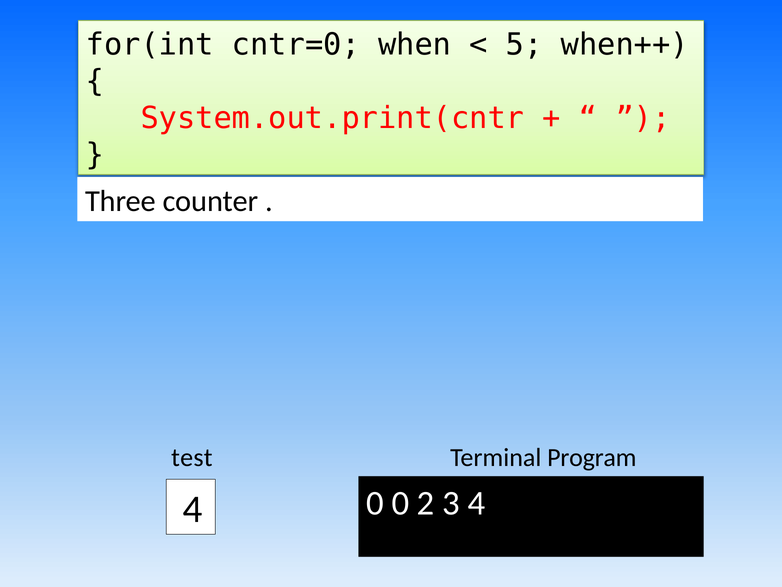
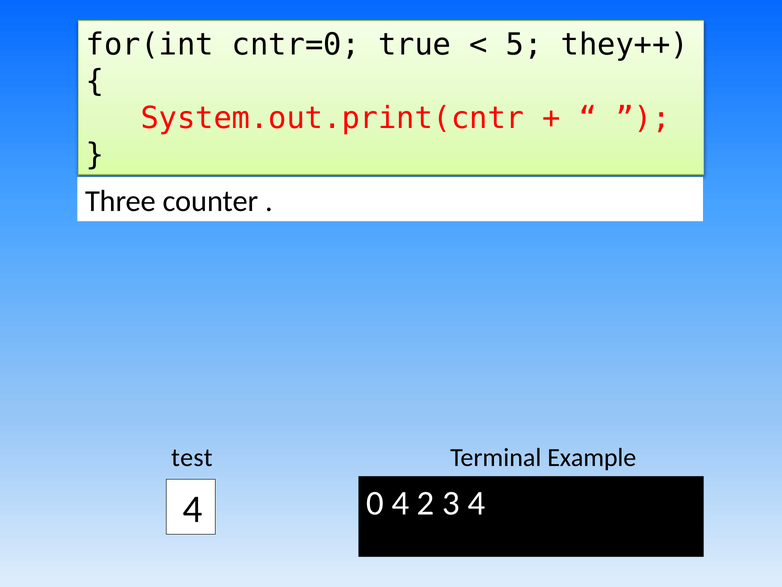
when: when -> true (415, 45)
when++: when++ -> they++ (625, 45)
Program: Program -> Example (592, 457)
0 0: 0 -> 4 (400, 503)
